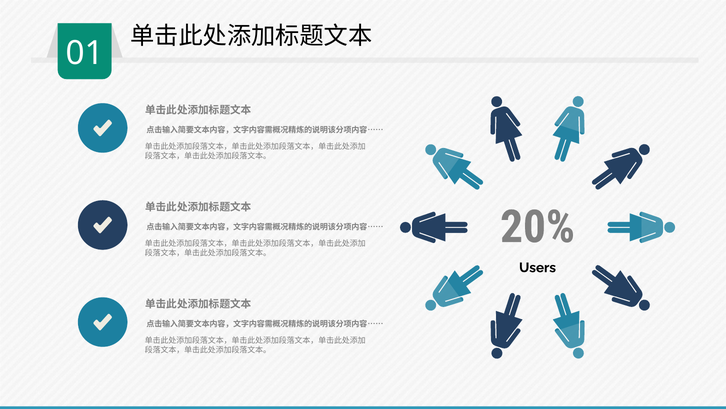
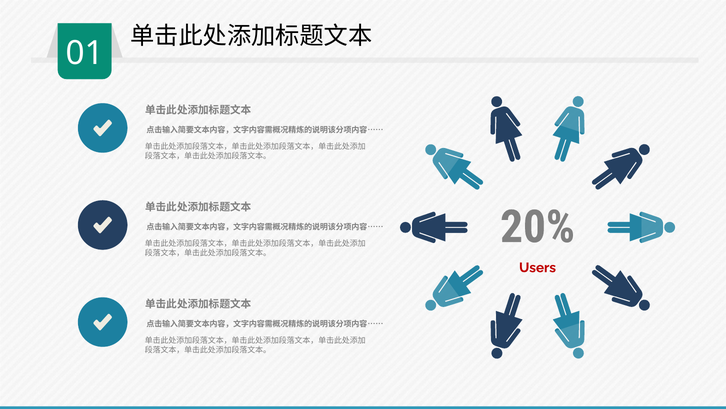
Users colour: black -> red (538, 267)
